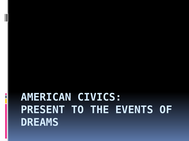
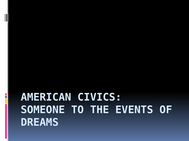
PRESENT: PRESENT -> SOMEONE (43, 110)
